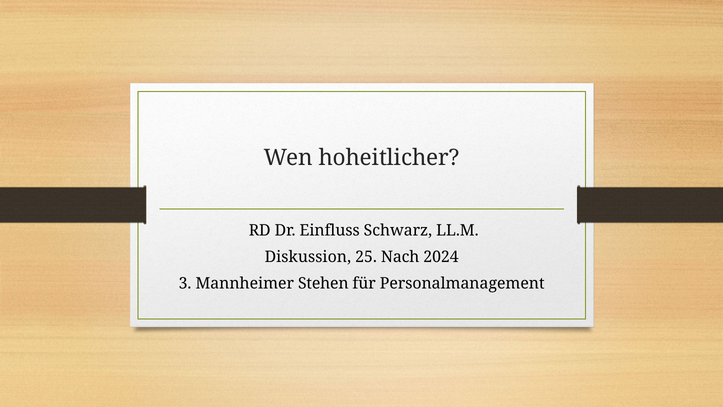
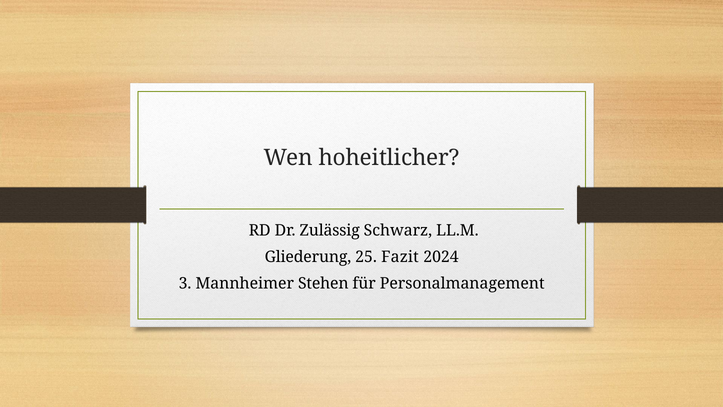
Einfluss: Einfluss -> Zulässig (330, 230)
Diskussion: Diskussion -> Gliederung (308, 257)
Nach: Nach -> Fazit (400, 257)
